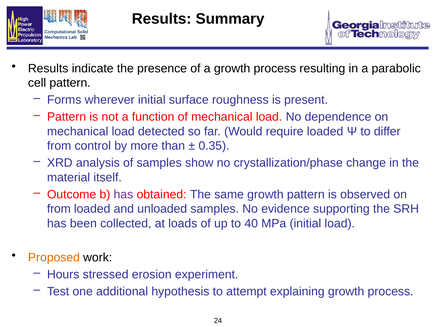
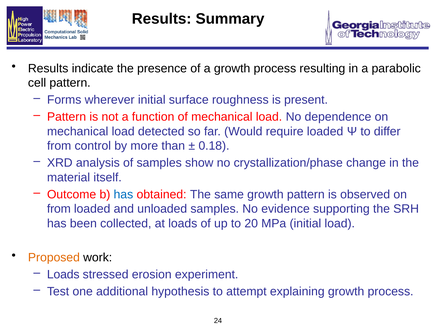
0.35: 0.35 -> 0.18 (214, 146)
has colour: purple -> blue (123, 194)
40: 40 -> 20 (251, 224)
Hours: Hours -> Loads (63, 274)
